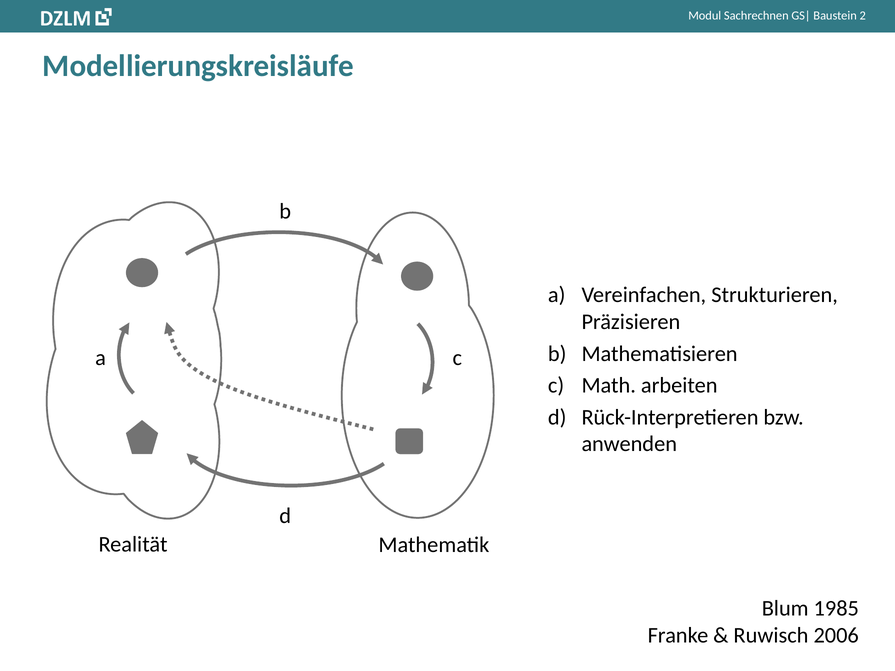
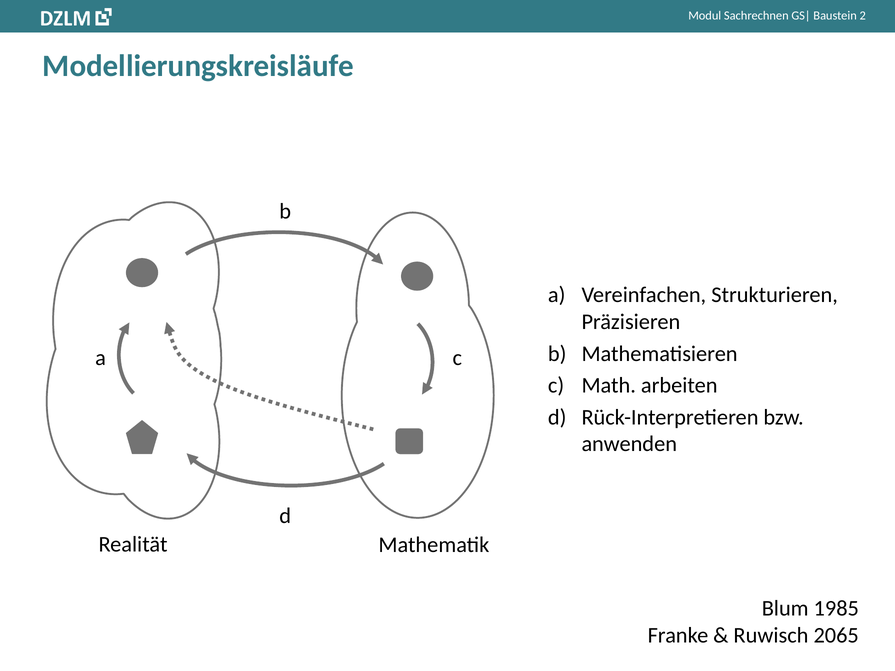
2006: 2006 -> 2065 (836, 636)
